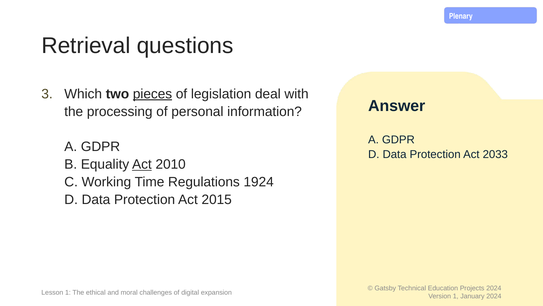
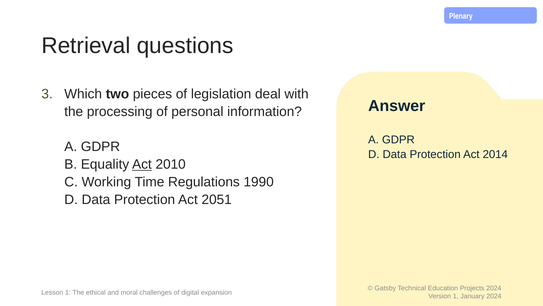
pieces underline: present -> none (152, 94)
2033: 2033 -> 2014 (495, 154)
1924: 1924 -> 1990 (259, 182)
2015: 2015 -> 2051 (217, 199)
